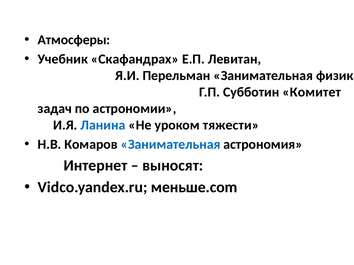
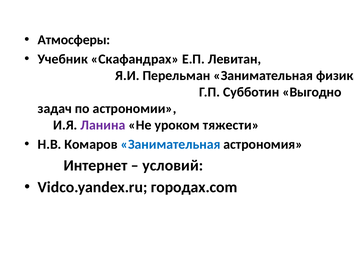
Комитет: Комитет -> Выгодно (312, 92)
Ланина colour: blue -> purple (103, 125)
выносят: выносят -> условий (173, 166)
меньше.com: меньше.com -> городах.com (194, 188)
